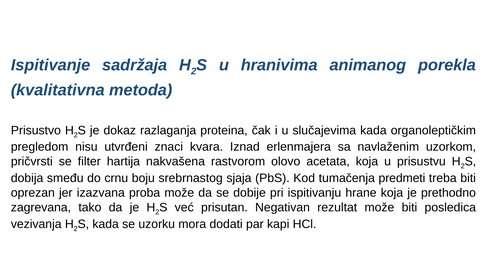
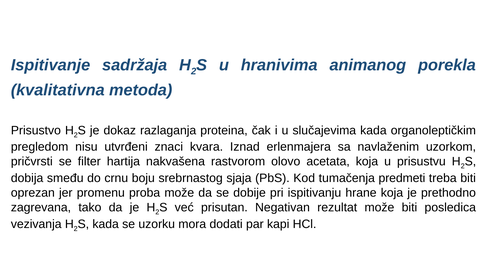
izazvana: izazvana -> promenu (101, 193)
